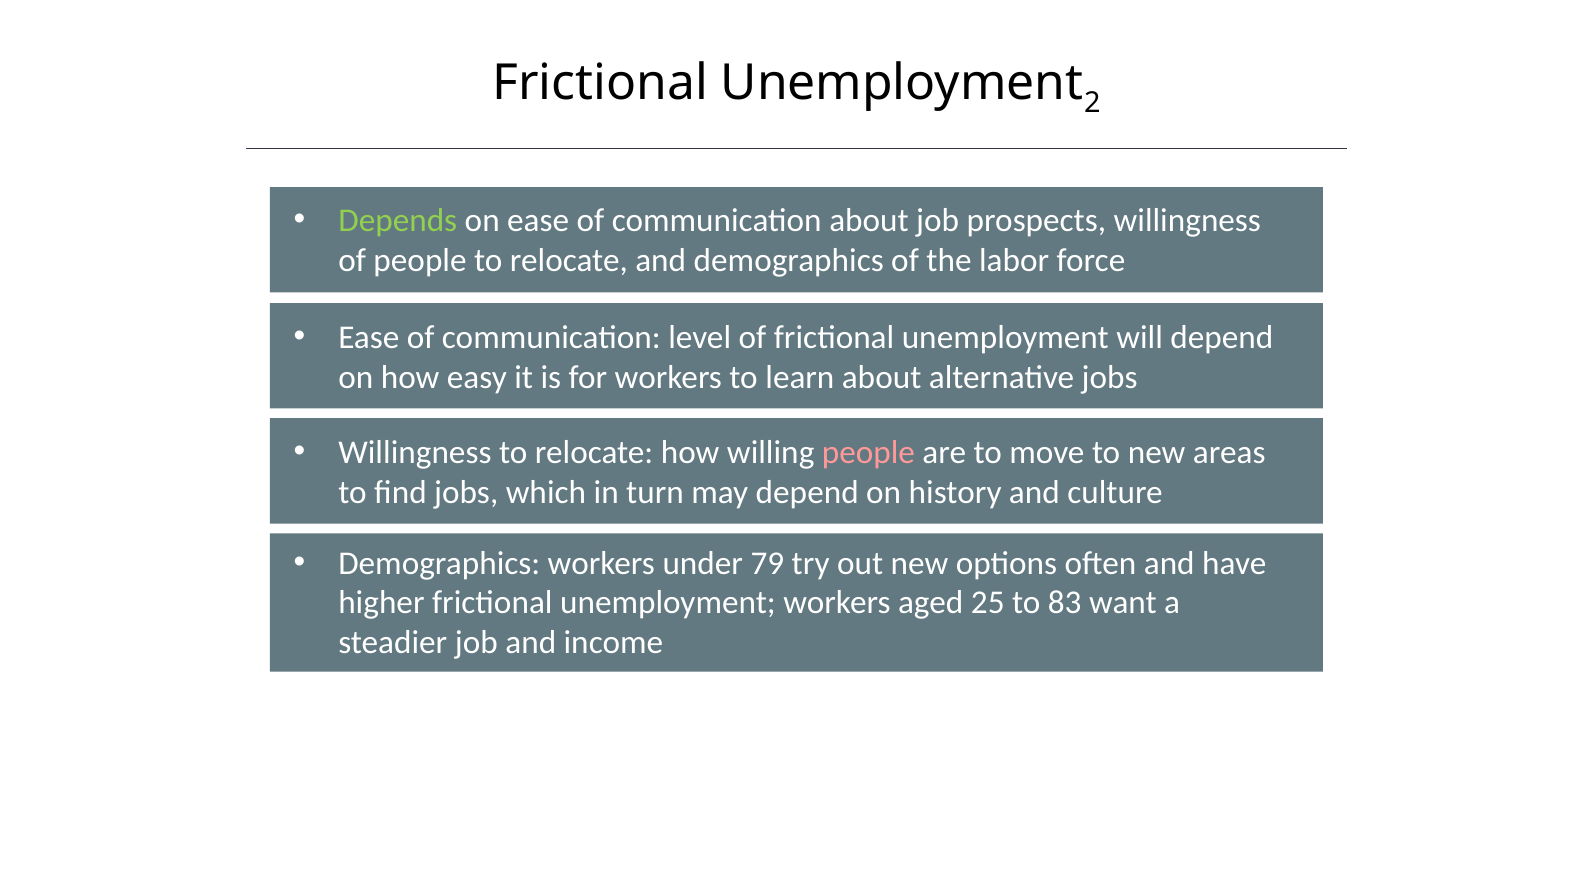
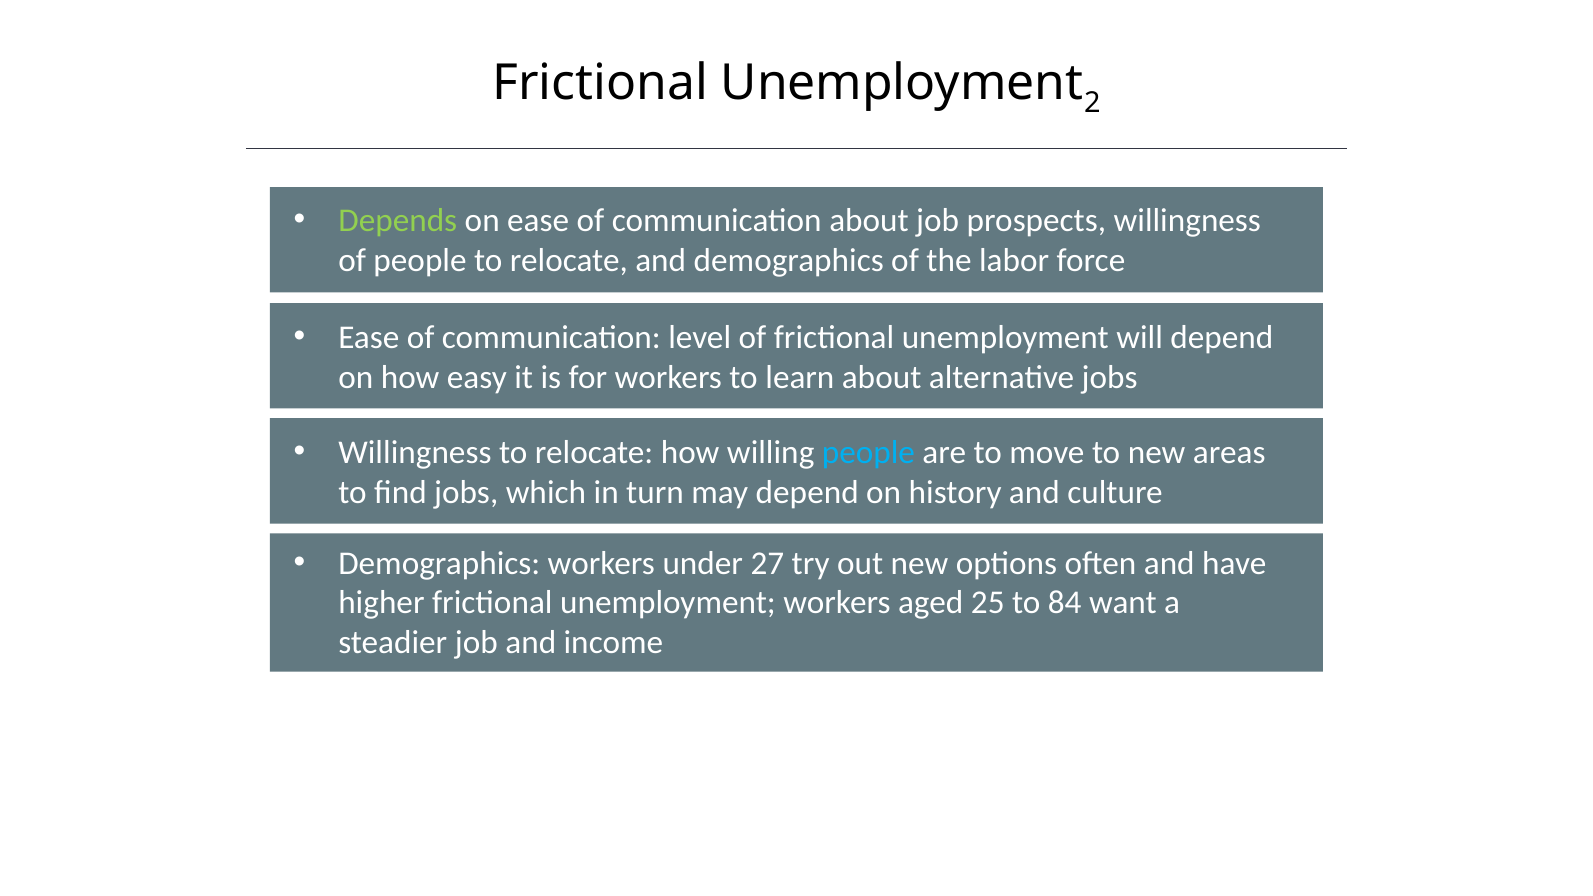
people colour: pink -> light blue (868, 453)
79: 79 -> 27 (767, 563)
83: 83 -> 84 (1065, 603)
